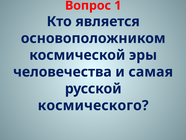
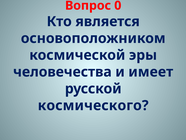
1: 1 -> 0 (118, 6)
самая: самая -> имеет (151, 72)
